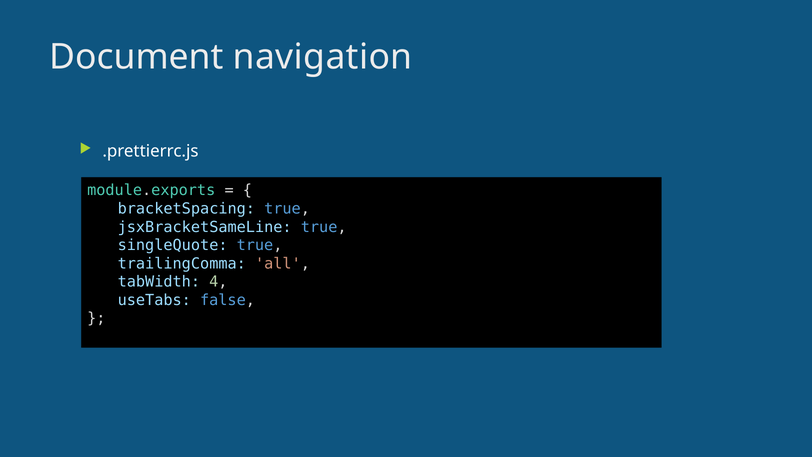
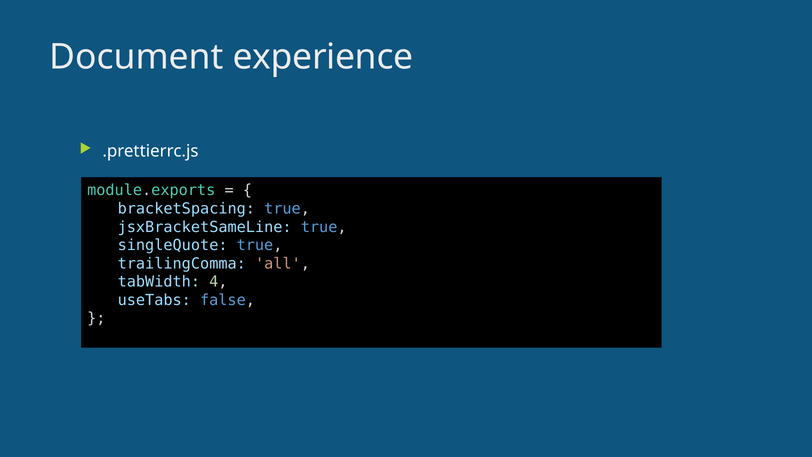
navigation: navigation -> experience (323, 57)
